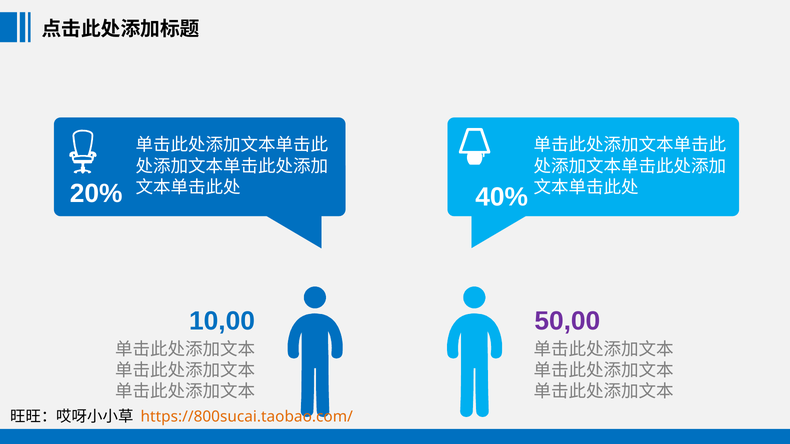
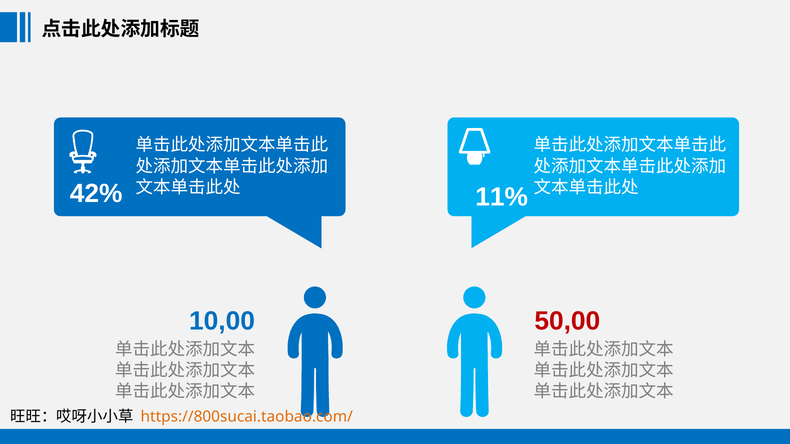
20%: 20% -> 42% (96, 194)
40%: 40% -> 11% (502, 197)
50,00 colour: purple -> red (567, 321)
